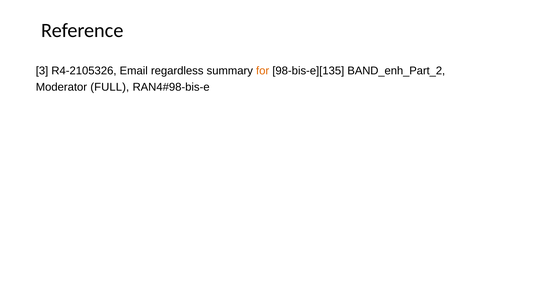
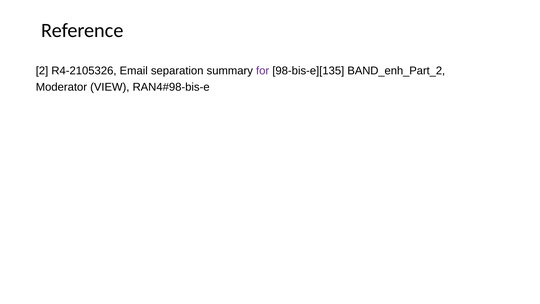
3: 3 -> 2 (42, 71)
regardless: regardless -> separation (177, 71)
for colour: orange -> purple (263, 71)
FULL: FULL -> VIEW (110, 87)
